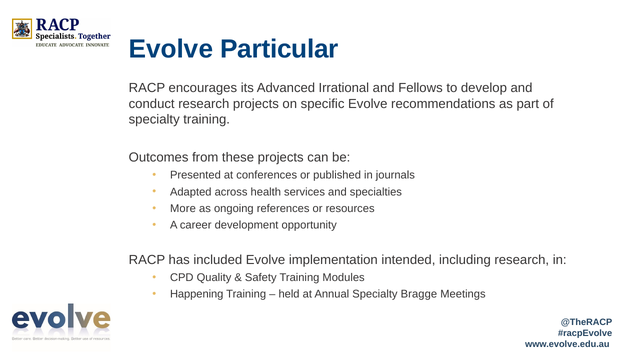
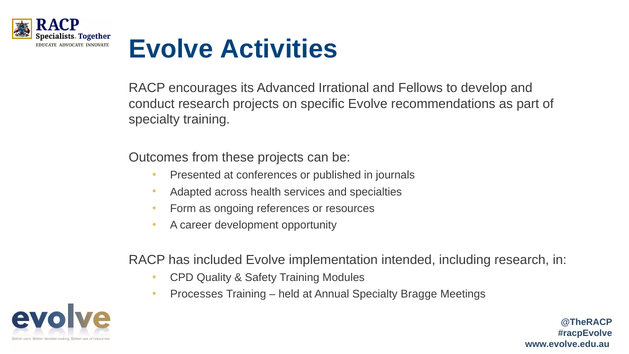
Particular: Particular -> Activities (279, 49)
More: More -> Form (183, 208)
Happening: Happening -> Processes (197, 294)
